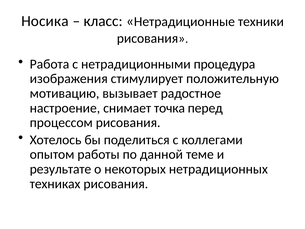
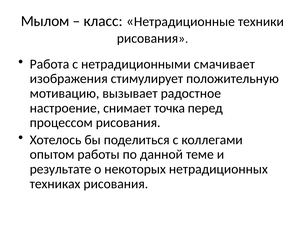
Носика: Носика -> Мылом (45, 21)
процедура: процедура -> смачивает (224, 64)
